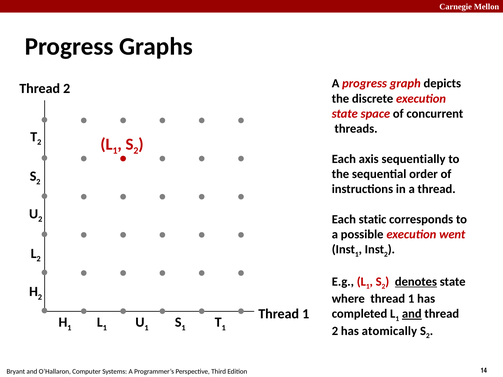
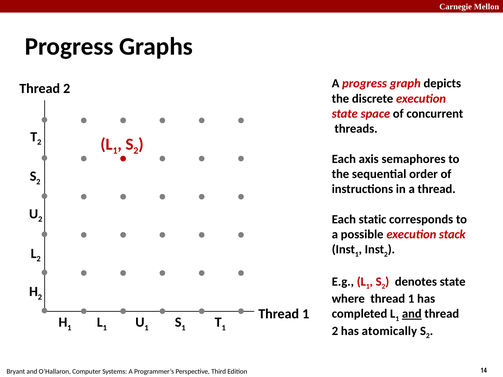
sequentially: sequentially -> semaphores (414, 159)
went: went -> stack (452, 234)
denotes underline: present -> none (416, 282)
